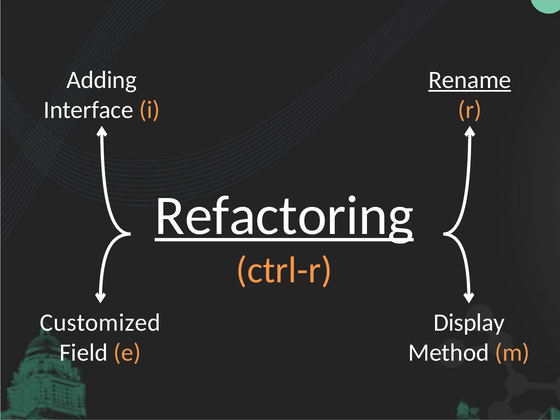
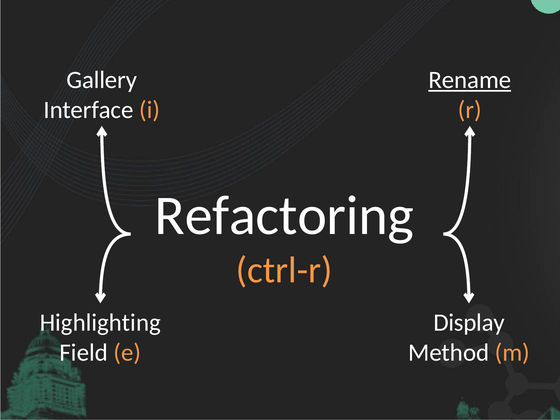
Adding: Adding -> Gallery (102, 80)
Refactoring underline: present -> none (284, 216)
Customized: Customized -> Highlighting (100, 323)
